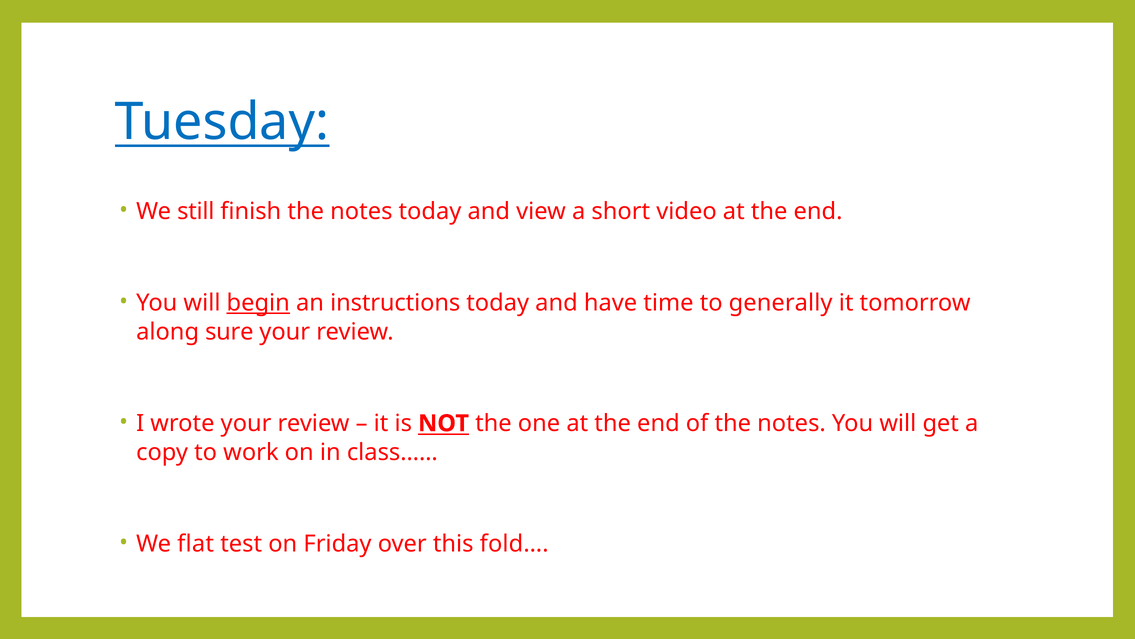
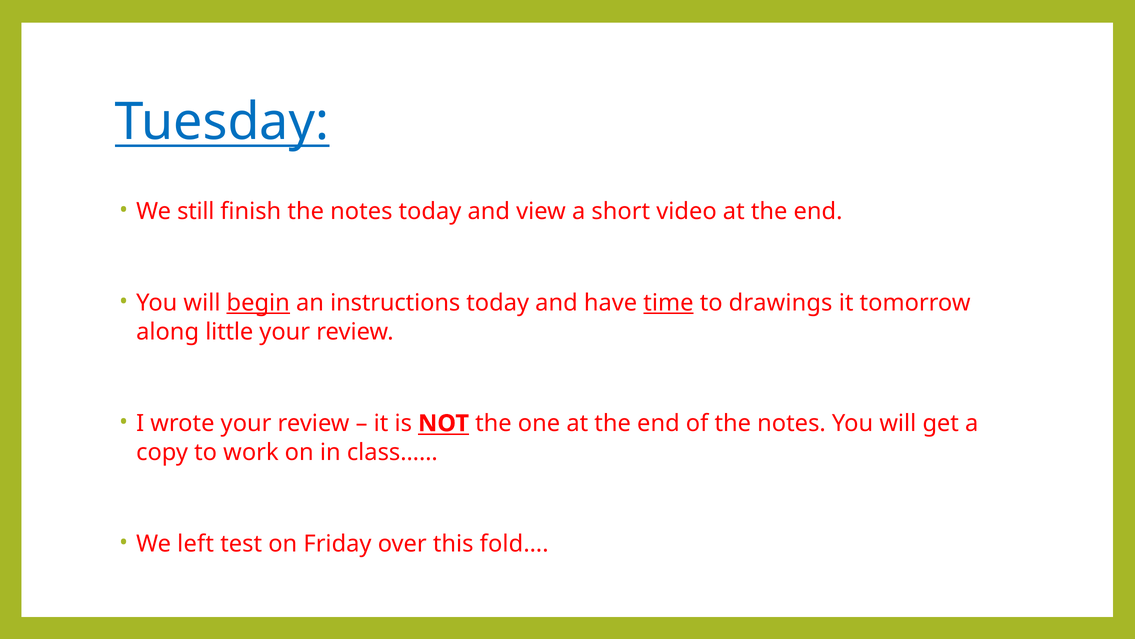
time underline: none -> present (668, 303)
generally: generally -> drawings (781, 303)
sure: sure -> little (229, 332)
flat: flat -> left (196, 543)
